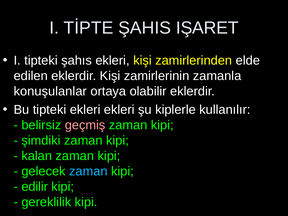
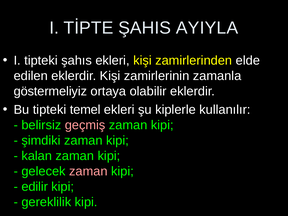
IŞARET: IŞARET -> AYIYLA (207, 28)
konuşulanlar: konuşulanlar -> göstermeliyiz (50, 91)
tipteki ekleri: ekleri -> temel (85, 110)
zaman colour: light blue -> pink (88, 171)
